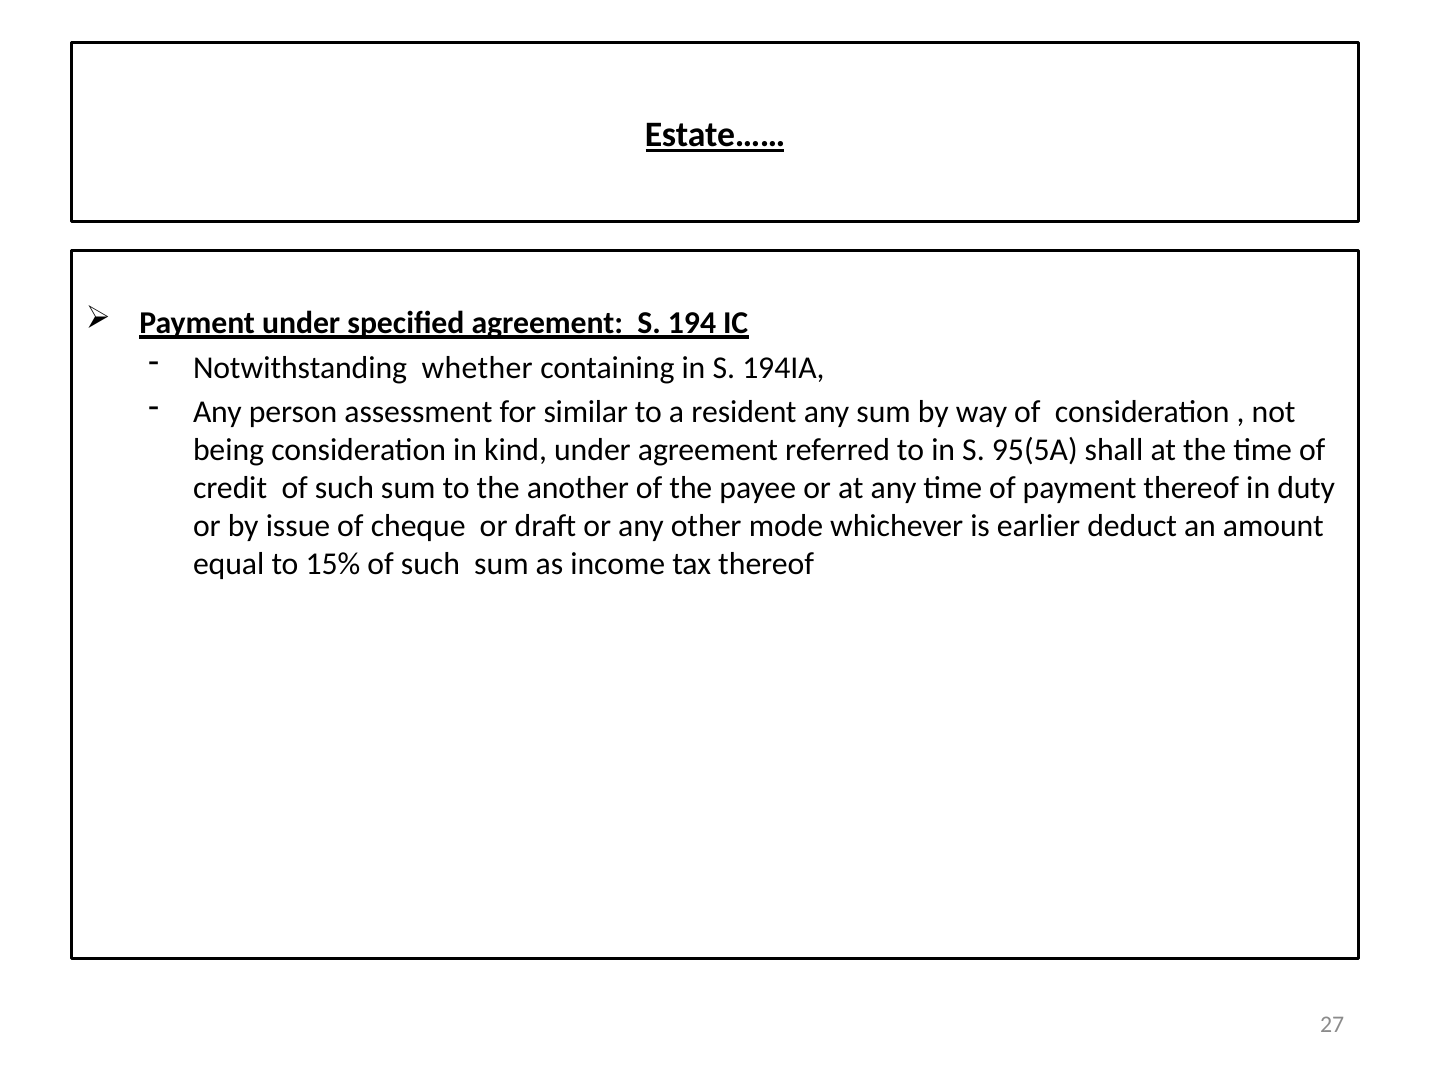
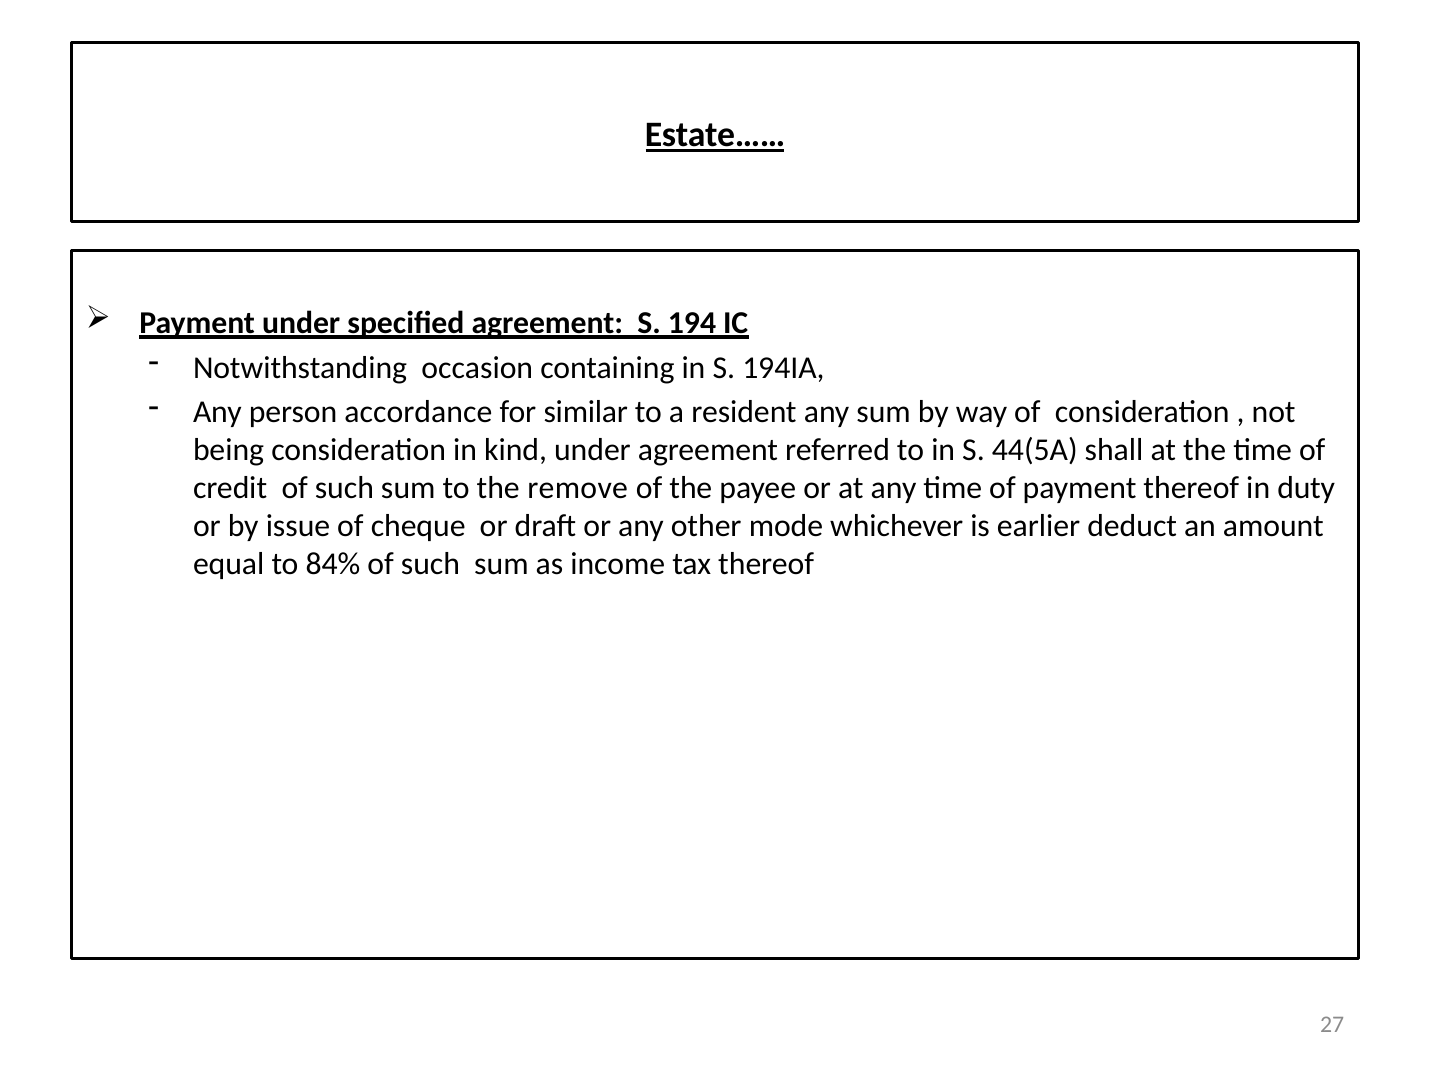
whether: whether -> occasion (477, 367)
assessment: assessment -> accordance (418, 412)
95(5A: 95(5A -> 44(5A (1035, 450)
another: another -> remove (578, 488)
15%: 15% -> 84% (333, 564)
